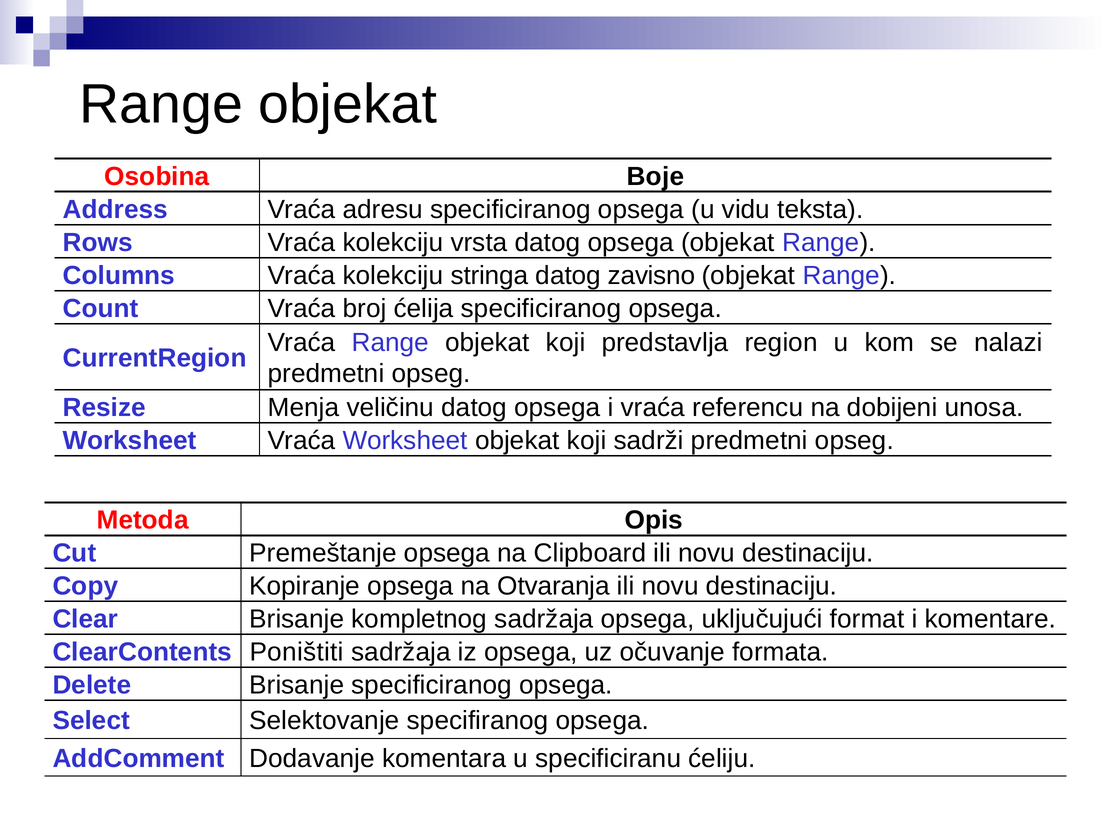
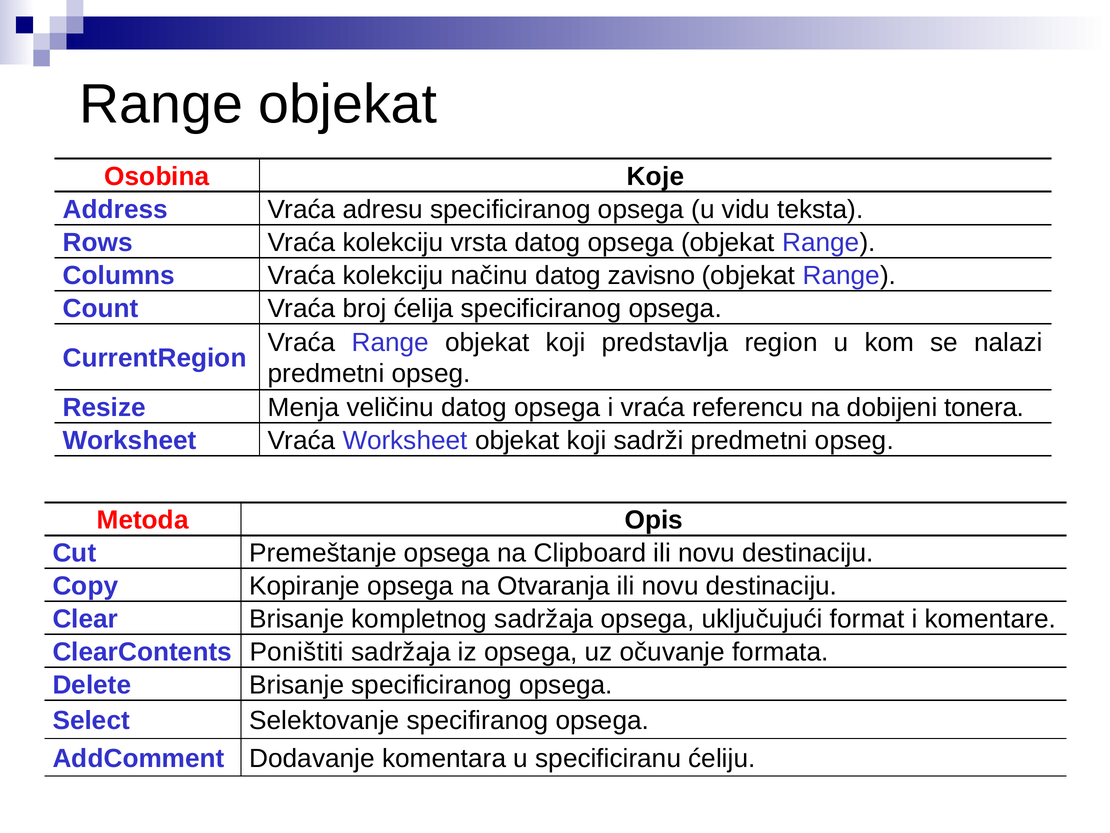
Boje: Boje -> Koje (655, 176)
stringa: stringa -> načinu (489, 275)
unosa: unosa -> tonera (984, 407)
